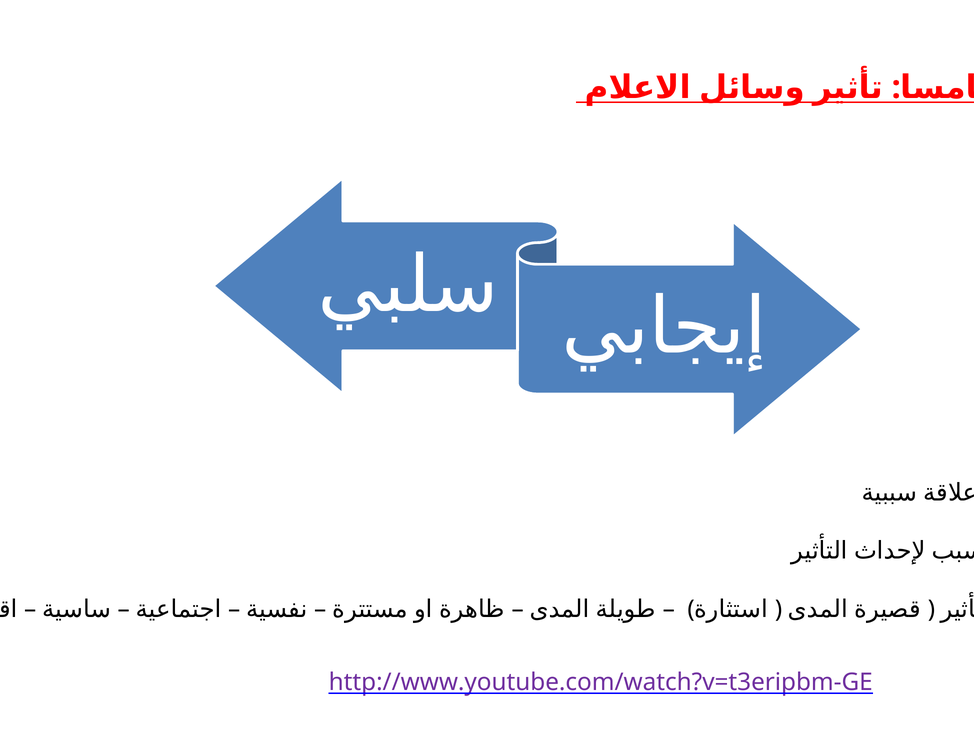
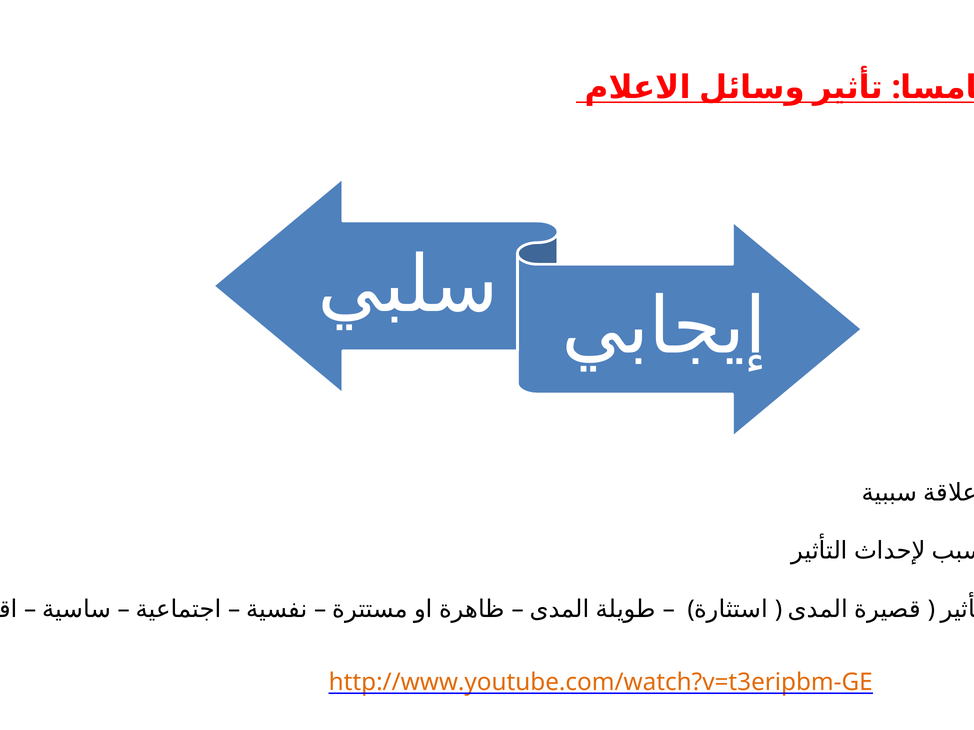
http://www.youtube.com/watch?v=t3eripbm-GE colour: purple -> orange (601, 683)
